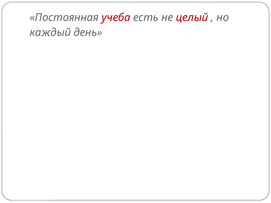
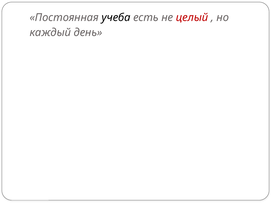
учеба colour: red -> black (116, 18)
